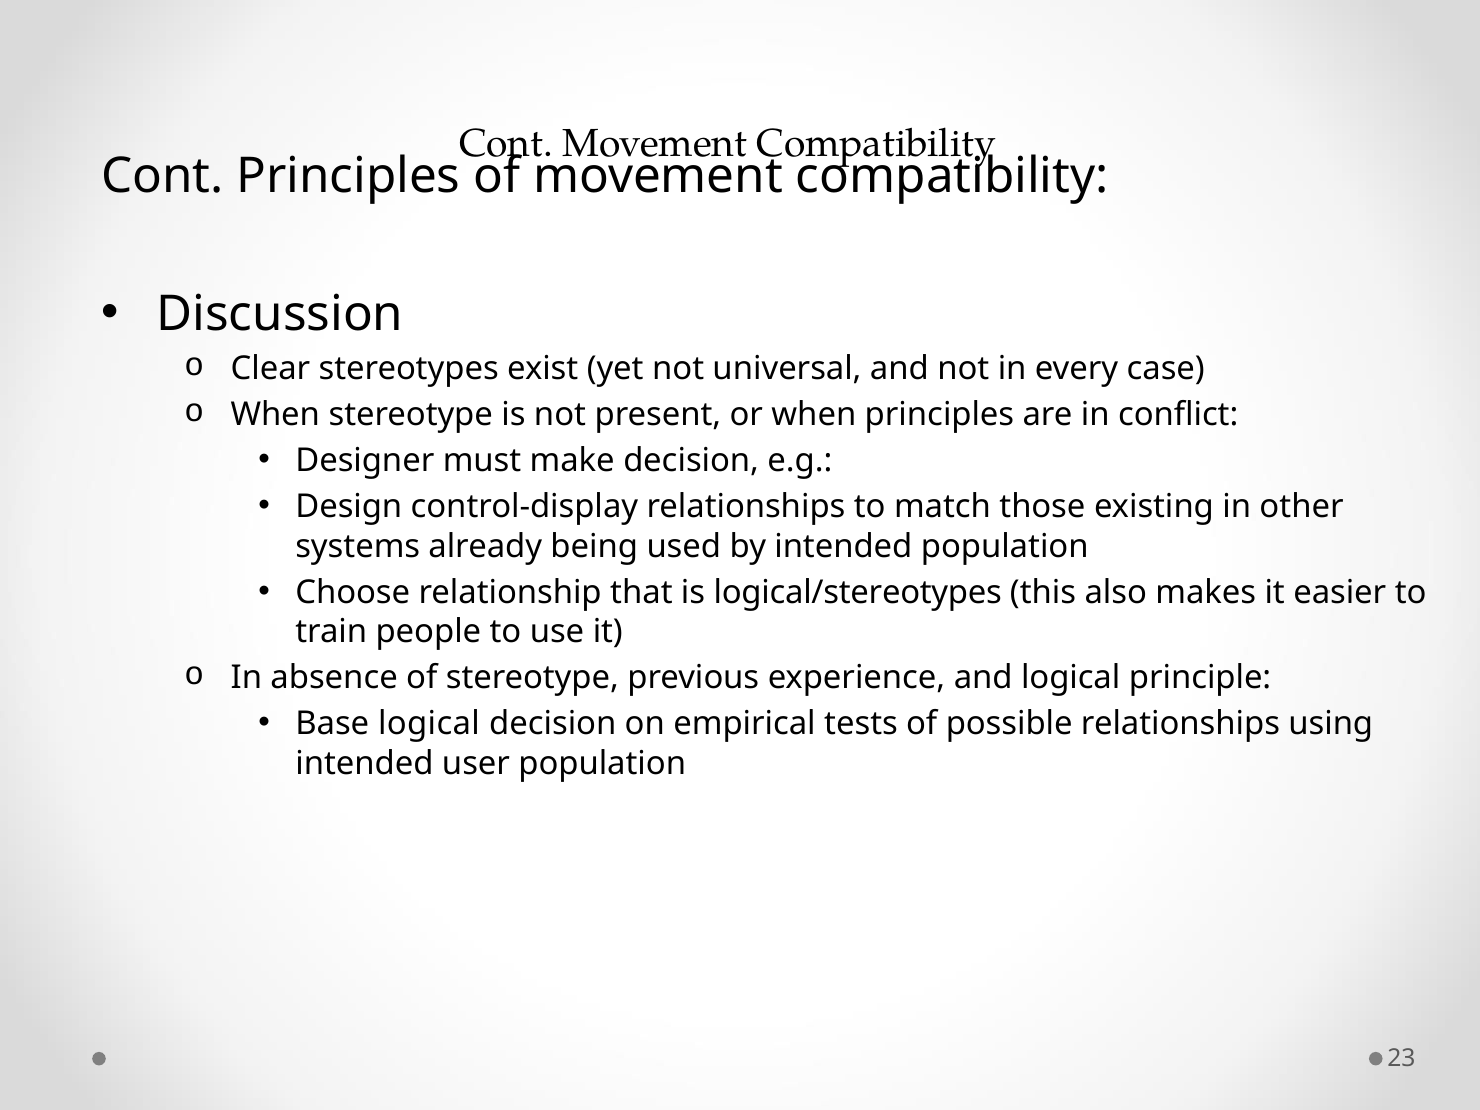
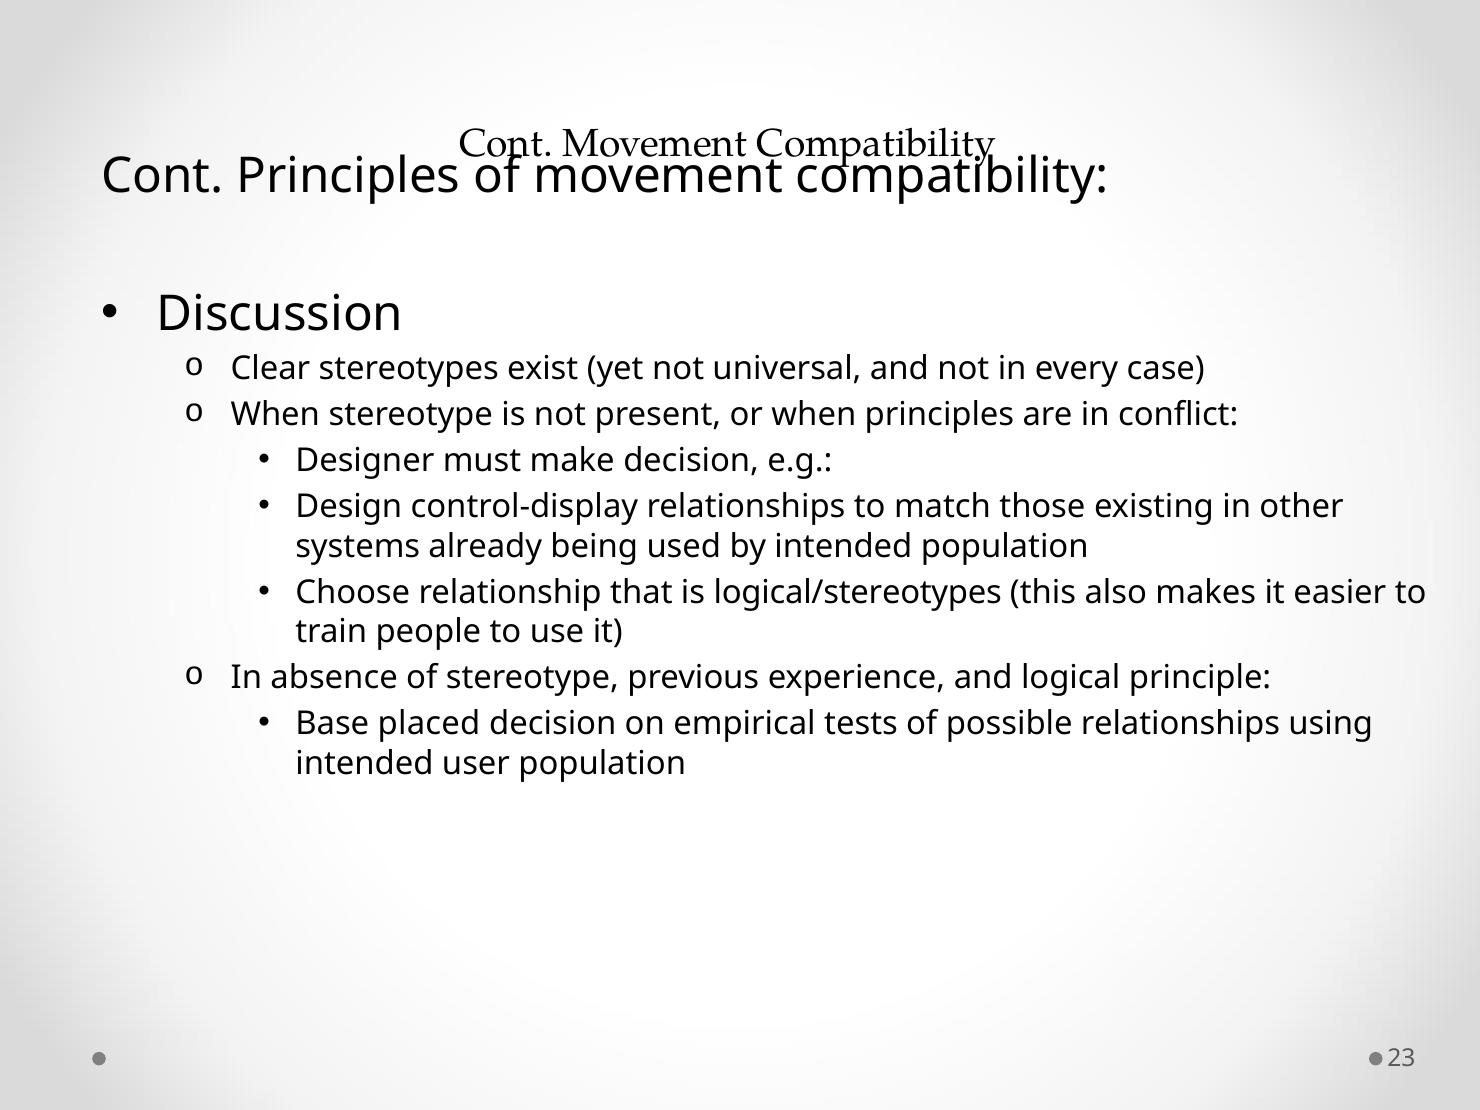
Base logical: logical -> placed (429, 724)
